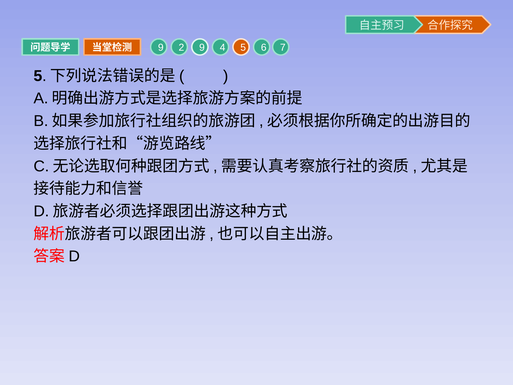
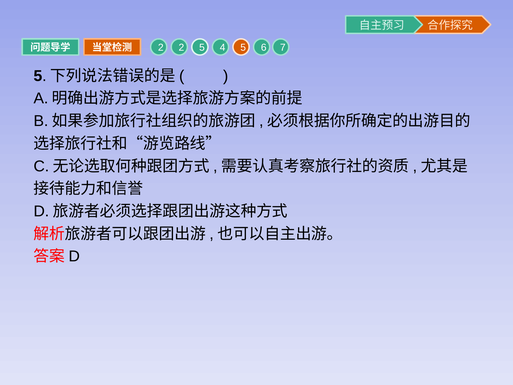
9: 9 -> 2 (161, 48)
2 9: 9 -> 5 (202, 48)
